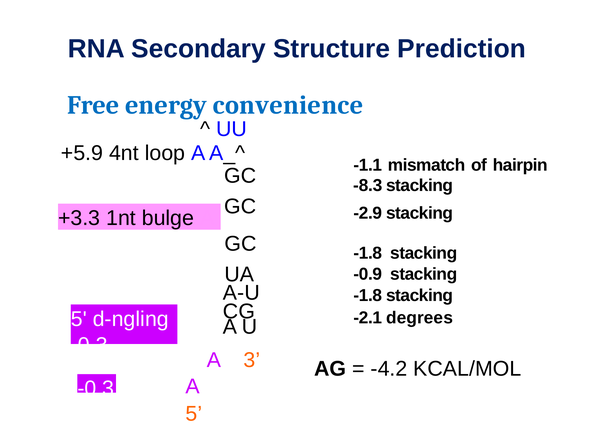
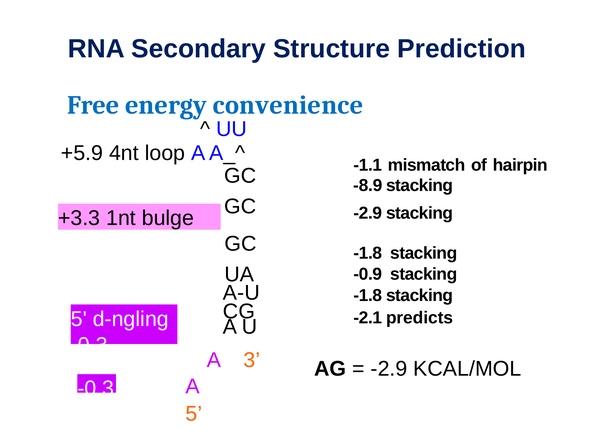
-8.3: -8.3 -> -8.9 (368, 185)
degrees: degrees -> predicts (420, 318)
-4.2: -4.2 -> -2.9 (389, 369)
